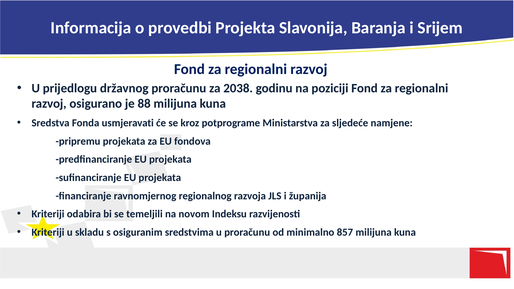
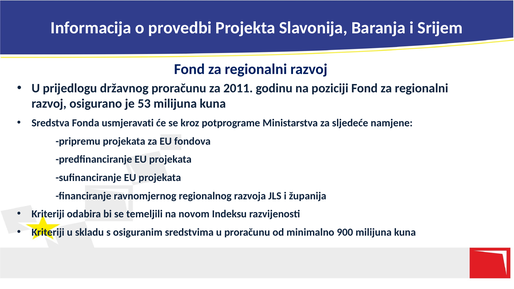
2038: 2038 -> 2011 (238, 88)
88: 88 -> 53 (144, 104)
857: 857 -> 900 (345, 232)
